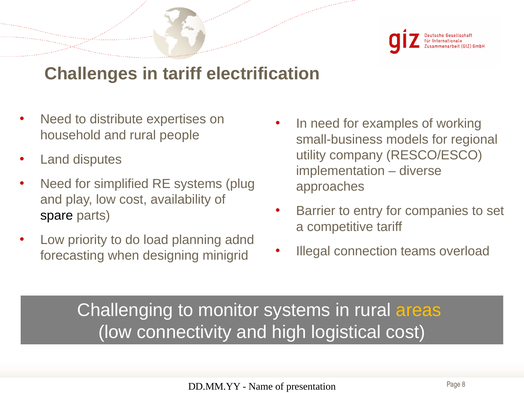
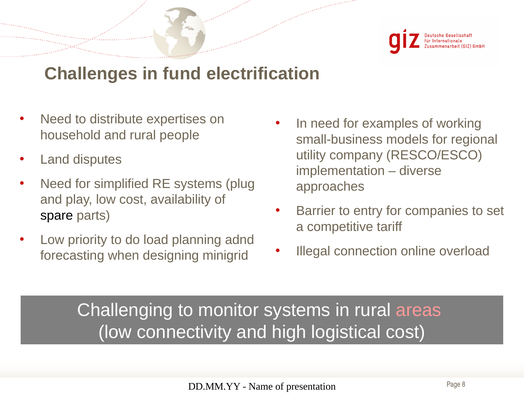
in tariff: tariff -> fund (182, 74)
teams: teams -> online (418, 251)
areas colour: yellow -> pink (419, 310)
